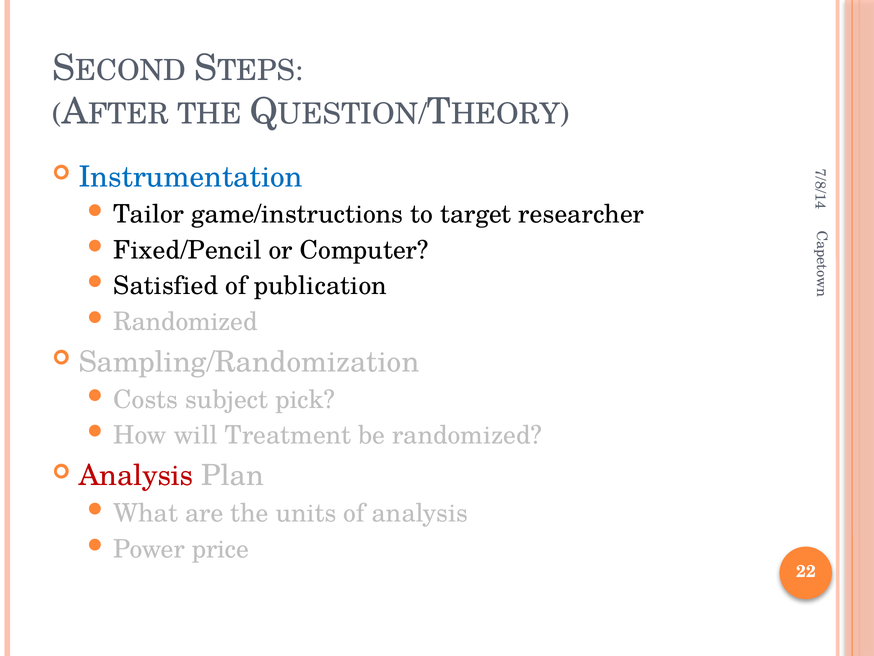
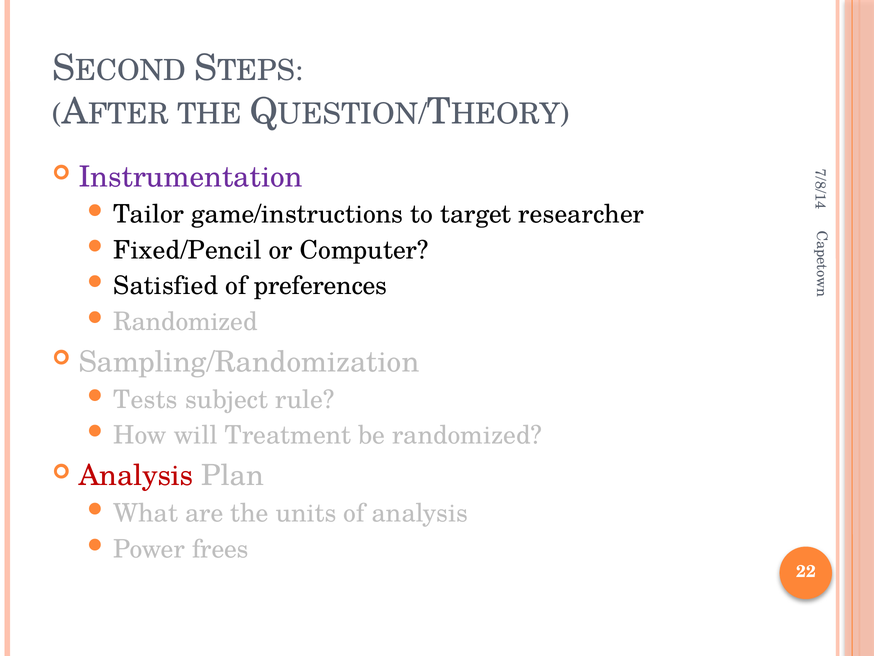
Instrumentation colour: blue -> purple (191, 177)
publication: publication -> preferences (320, 286)
Costs: Costs -> Tests (146, 399)
pick: pick -> rule (305, 399)
price: price -> frees (220, 549)
